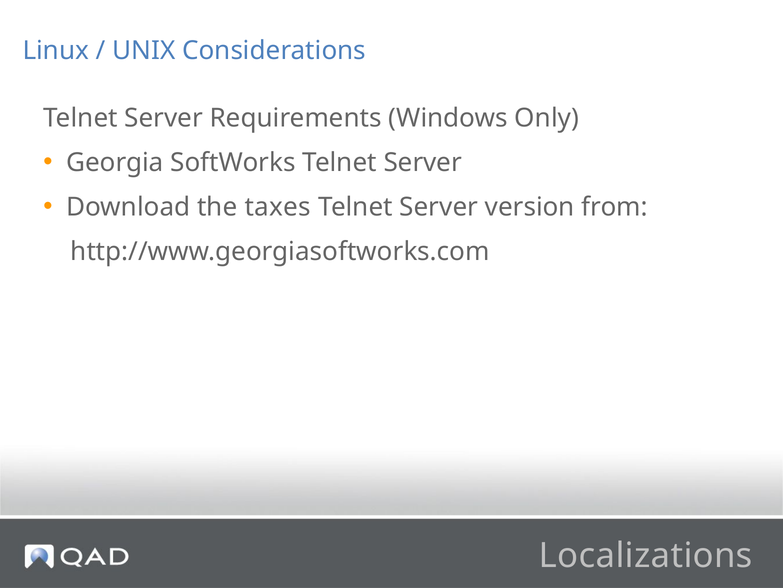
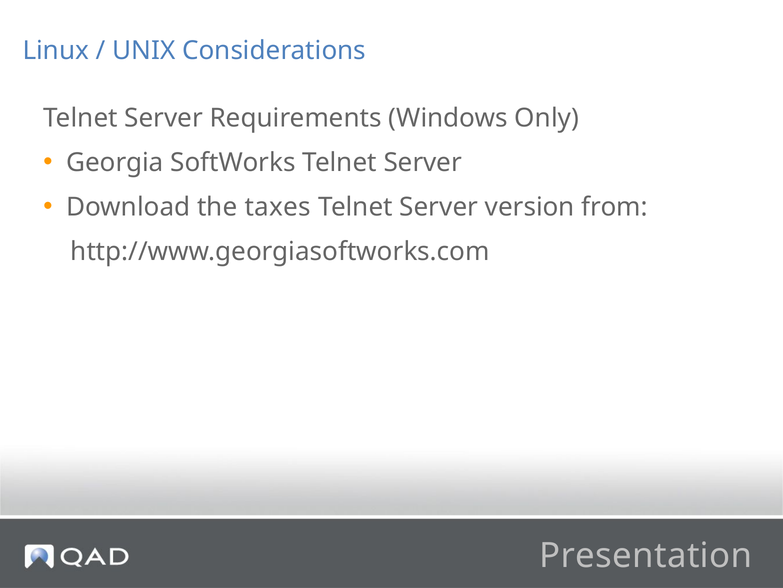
Localizations: Localizations -> Presentation (646, 555)
